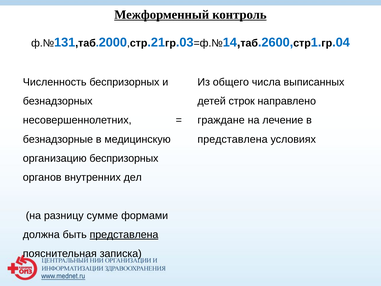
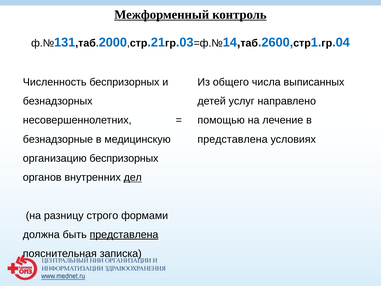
строк: строк -> услуг (242, 101)
граждане: граждане -> помощью (221, 120)
дел underline: none -> present (133, 177)
сумме: сумме -> строго (102, 215)
